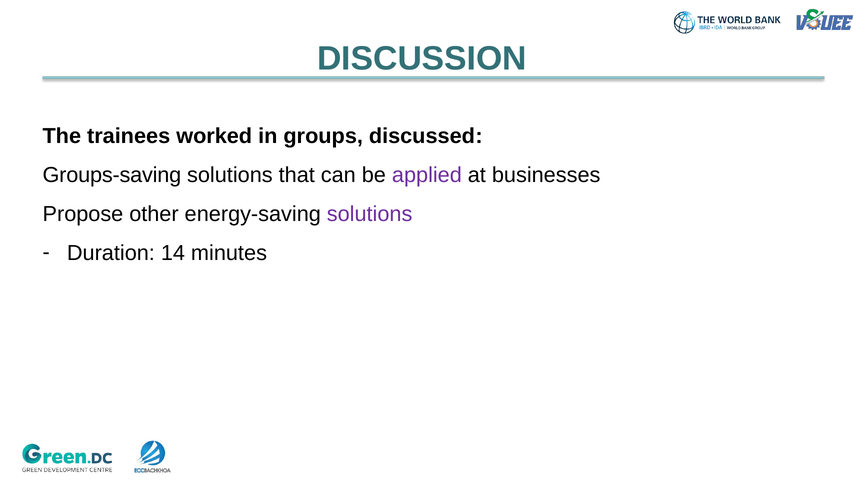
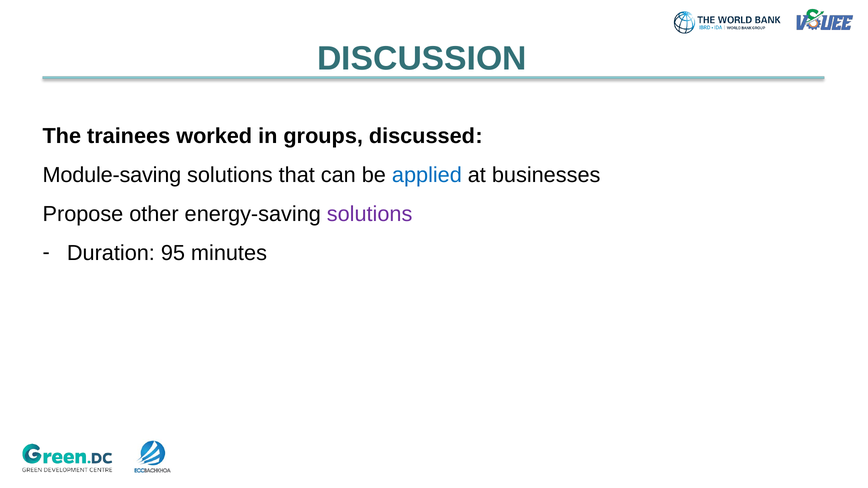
Groups-saving: Groups-saving -> Module-saving (112, 175)
applied colour: purple -> blue (427, 175)
14: 14 -> 95 (173, 253)
